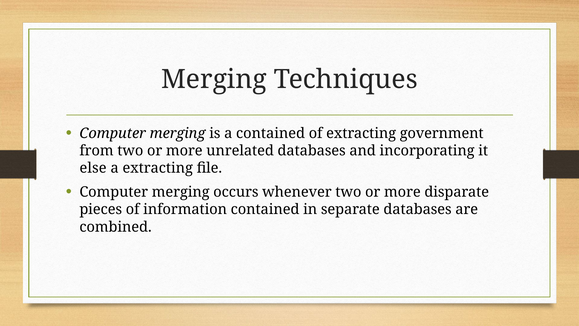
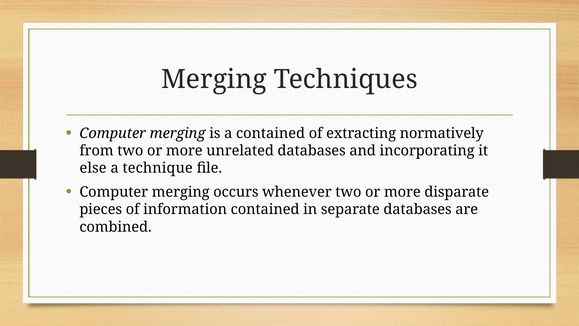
government: government -> normatively (442, 133)
a extracting: extracting -> technique (158, 168)
